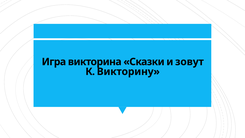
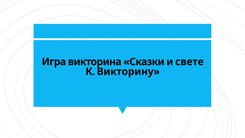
зовут: зовут -> свете (189, 62)
